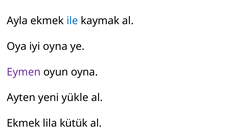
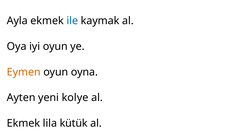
iyi oyna: oyna -> oyun (55, 46)
Eymen colour: purple -> orange (24, 72)
yükle: yükle -> kolye (75, 97)
